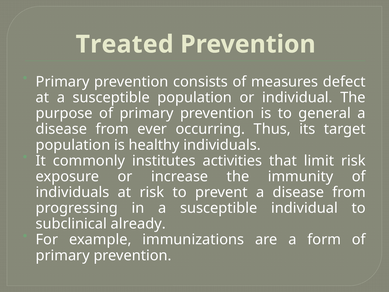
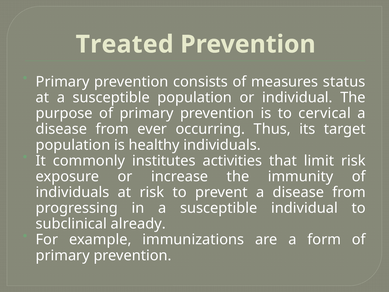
defect: defect -> status (344, 82)
general: general -> cervical (325, 113)
